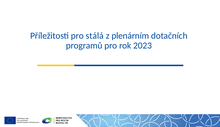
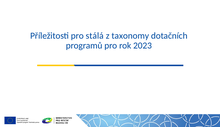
plenárním: plenárním -> taxonomy (130, 36)
